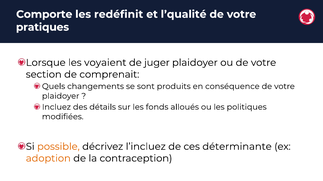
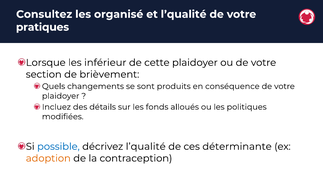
Comporte: Comporte -> Consultez (44, 14)
redéfinit: redéfinit -> organisé (119, 14)
voyaient: voyaient -> inférieur (105, 63)
juger: juger -> cette (157, 63)
comprenait: comprenait -> brièvement (109, 75)
possible colour: orange -> blue (58, 147)
décrivez l’incluez: l’incluez -> l’qualité (146, 147)
